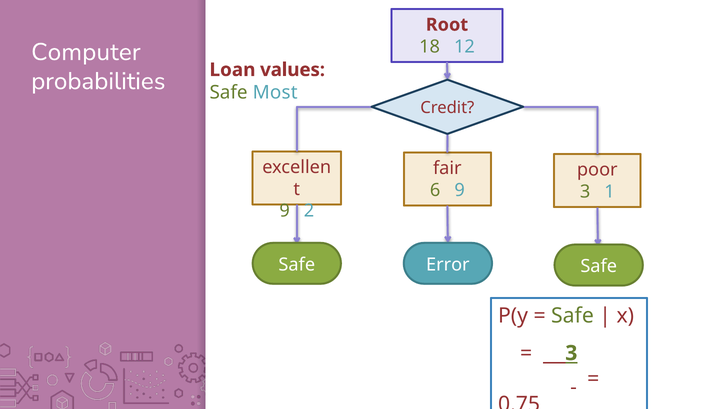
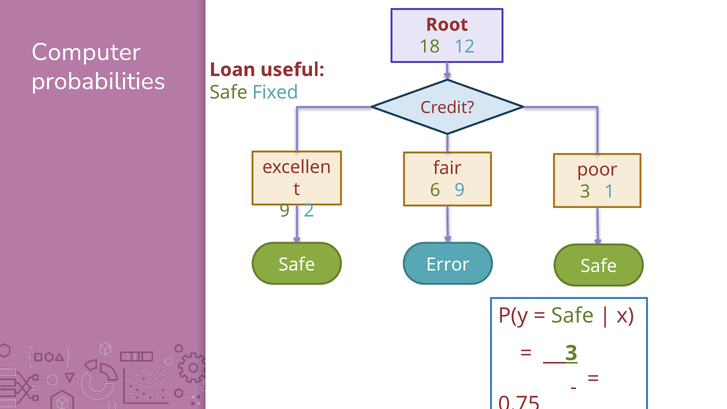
values: values -> useful (292, 70)
Most: Most -> Fixed (275, 93)
